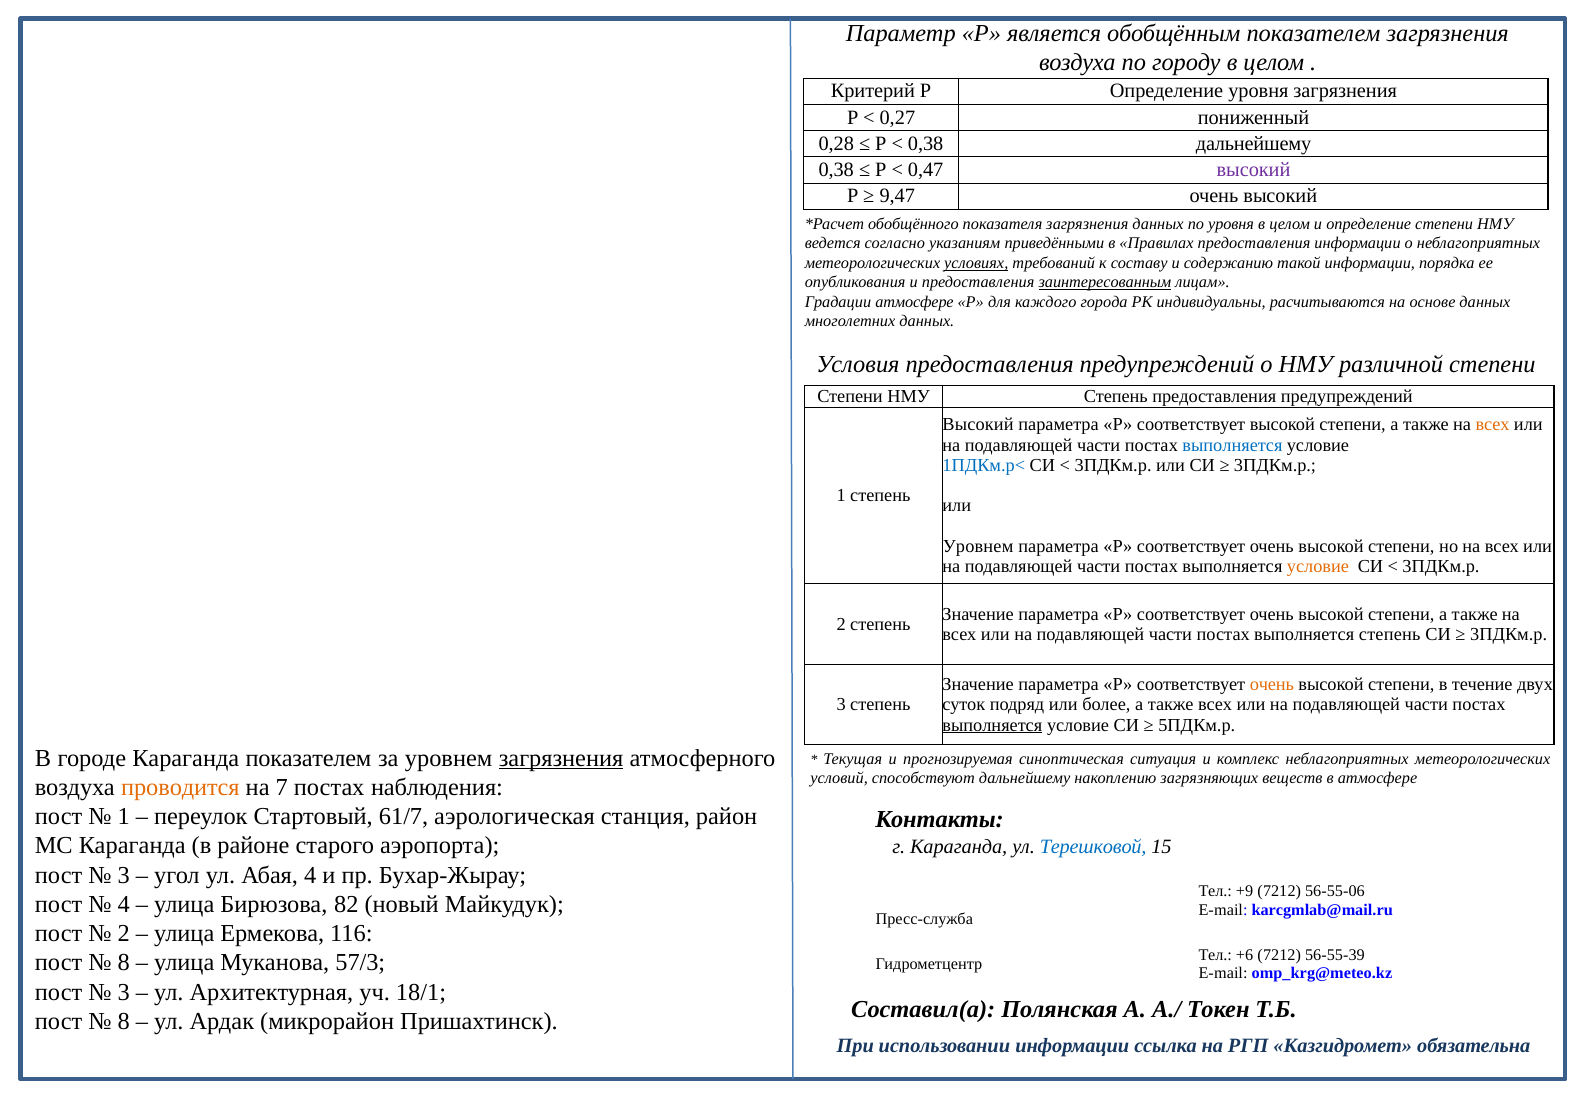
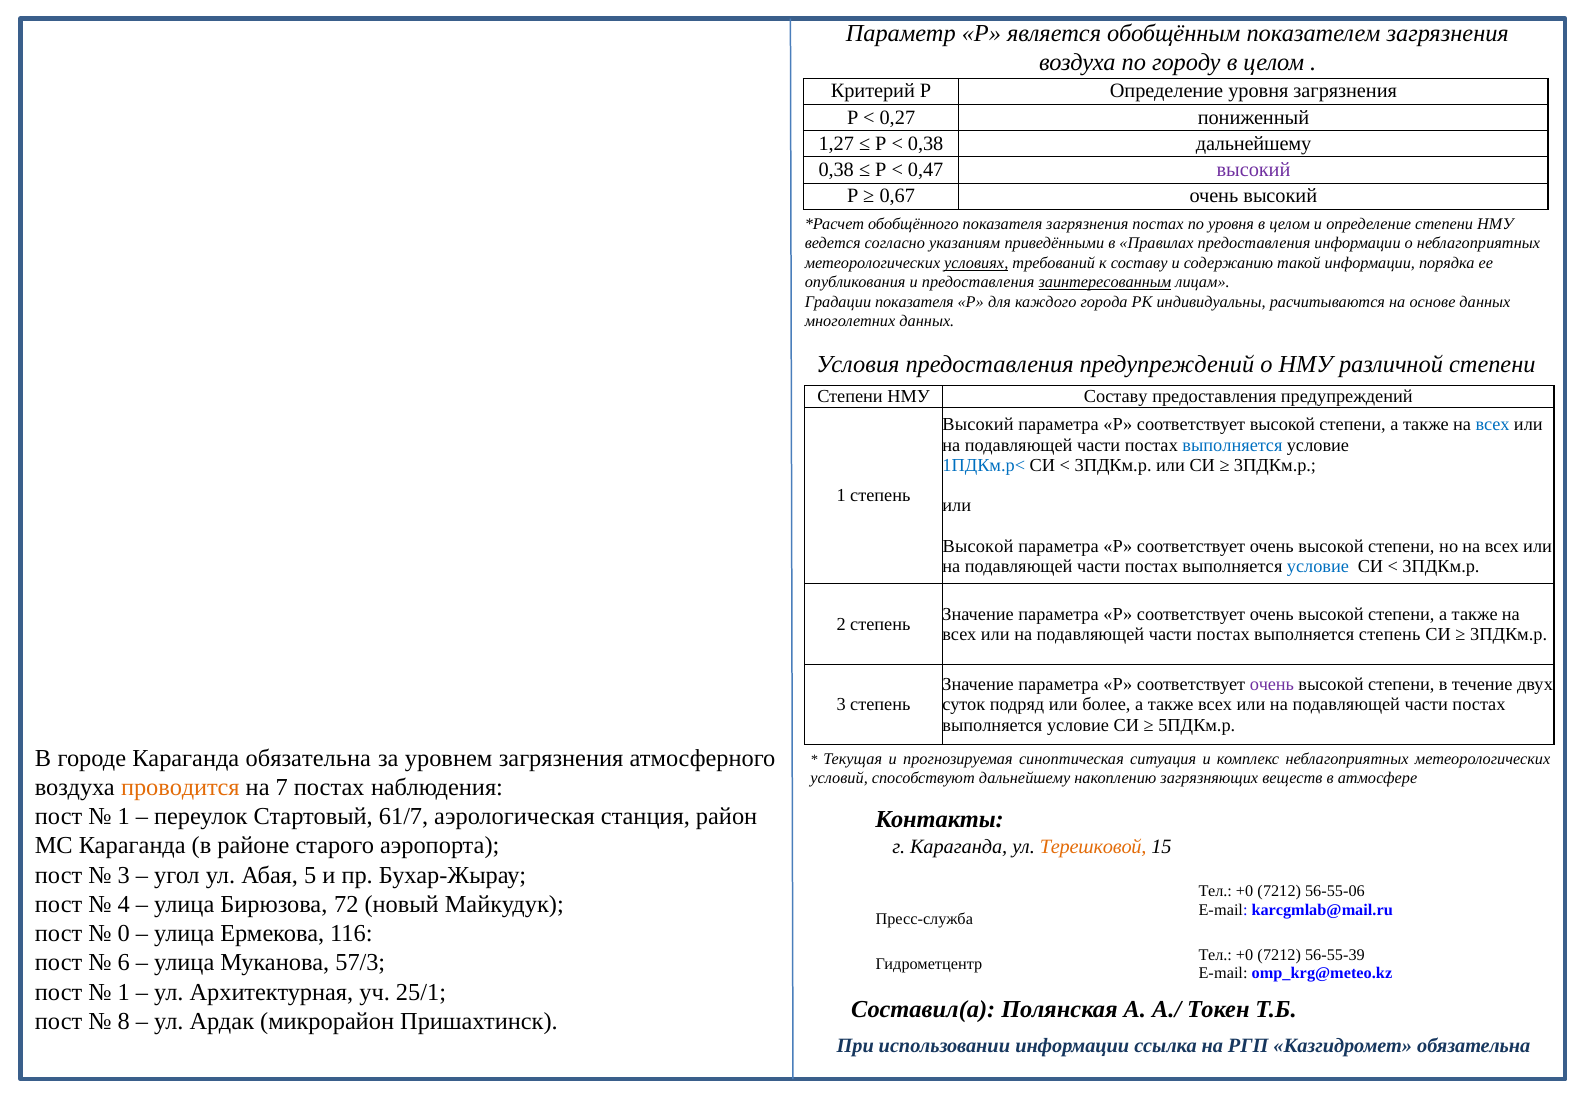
0,28: 0,28 -> 1,27 (836, 144)
9,47: 9,47 -> 0,67 (897, 196)
загрязнения данных: данных -> постах (1158, 224)
Градации атмосфере: атмосфере -> показателя (914, 302)
НМУ Степень: Степень -> Составу (1116, 397)
всех colour: orange -> blue (1493, 425)
Уровнем: Уровнем -> Высокой (978, 547)
условие colour: orange -> blue (1318, 567)
очень colour: orange -> purple (1272, 684)
выполняется underline: present -> none (992, 725)
Караганда показателем: показателем -> обязательна (308, 758)
загрязнения underline: present -> none (561, 758)
Терешковой colour: blue -> orange (1093, 847)
Абая 4: 4 -> 5 (310, 875)
+9: +9 -> +0 (1245, 892)
82: 82 -> 72 (346, 904)
2: 2 -> 0 (124, 934)
+6: +6 -> +0 (1245, 955)
8: 8 -> 6 (124, 963)
3: 3 -> 1 (124, 992)
18/1: 18/1 -> 25/1 (421, 992)
